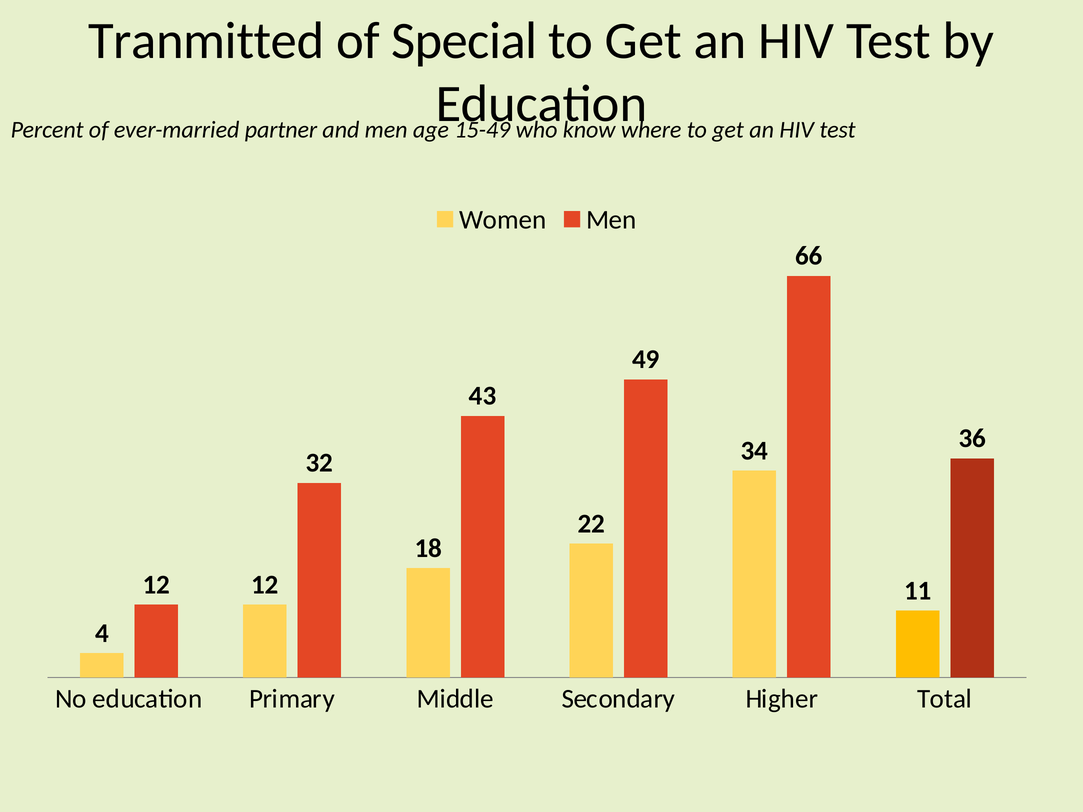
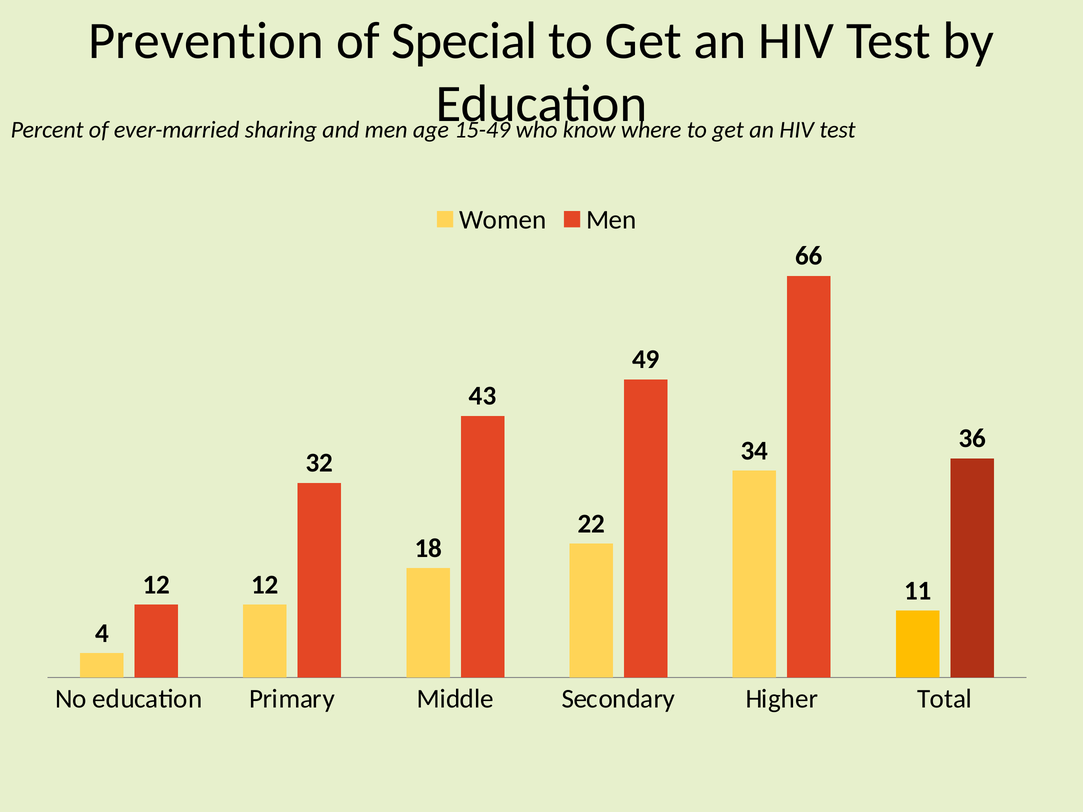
Tranmitted: Tranmitted -> Prevention (206, 41)
partner: partner -> sharing (281, 130)
